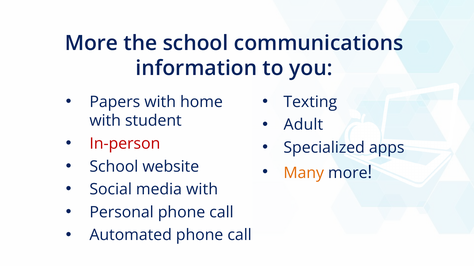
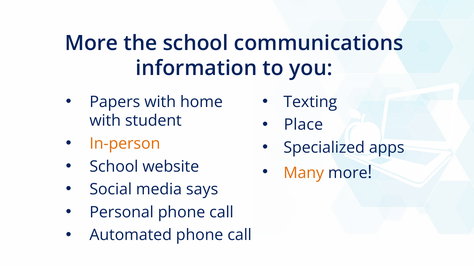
Adult: Adult -> Place (303, 125)
In-person colour: red -> orange (125, 144)
media with: with -> says (202, 190)
